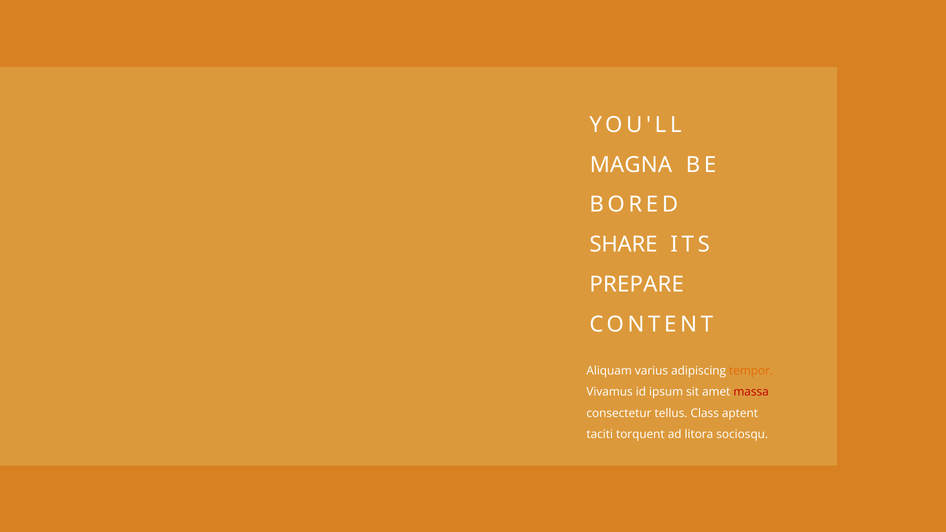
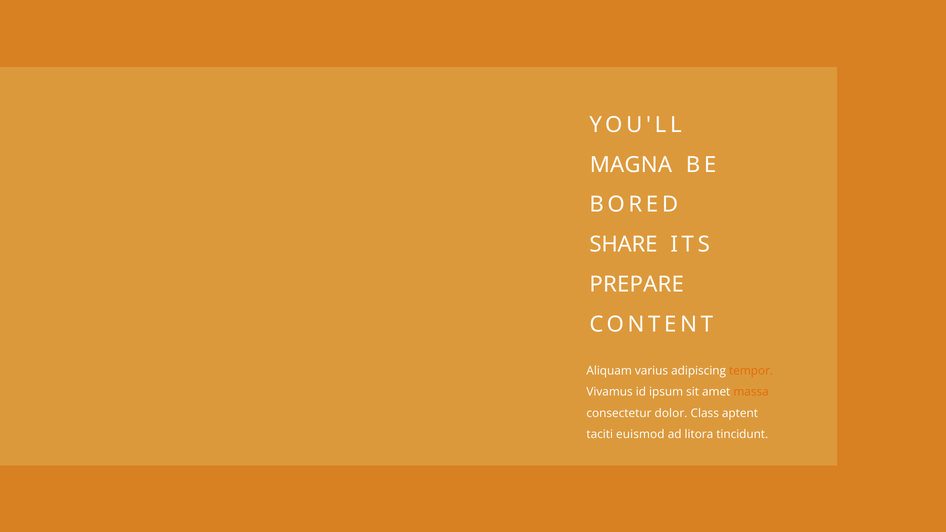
massa colour: red -> orange (751, 392)
tellus: tellus -> dolor (671, 413)
torquent: torquent -> euismod (640, 435)
sociosqu: sociosqu -> tincidunt (742, 435)
